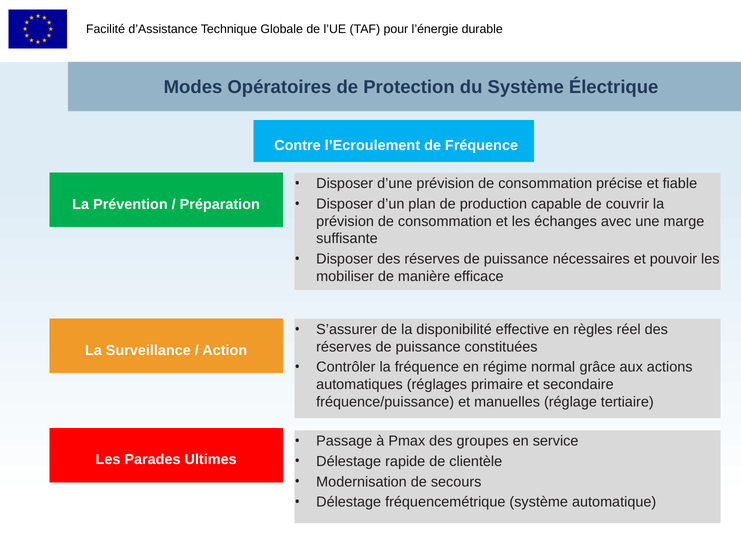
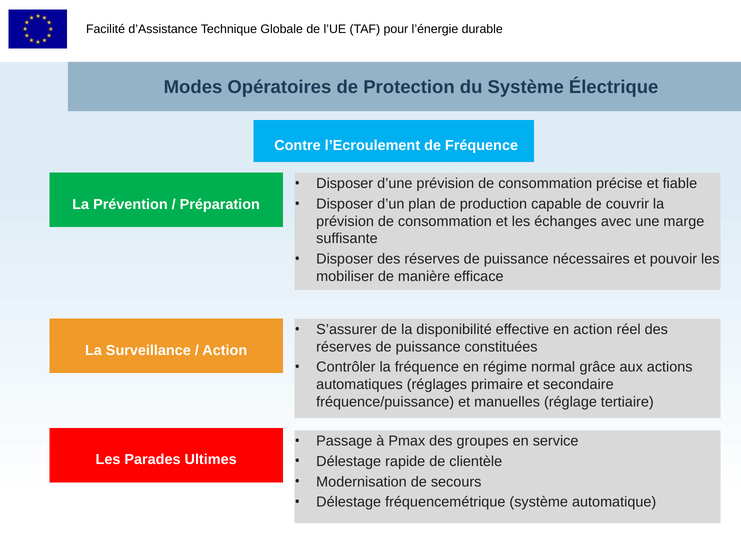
en règles: règles -> action (593, 329)
